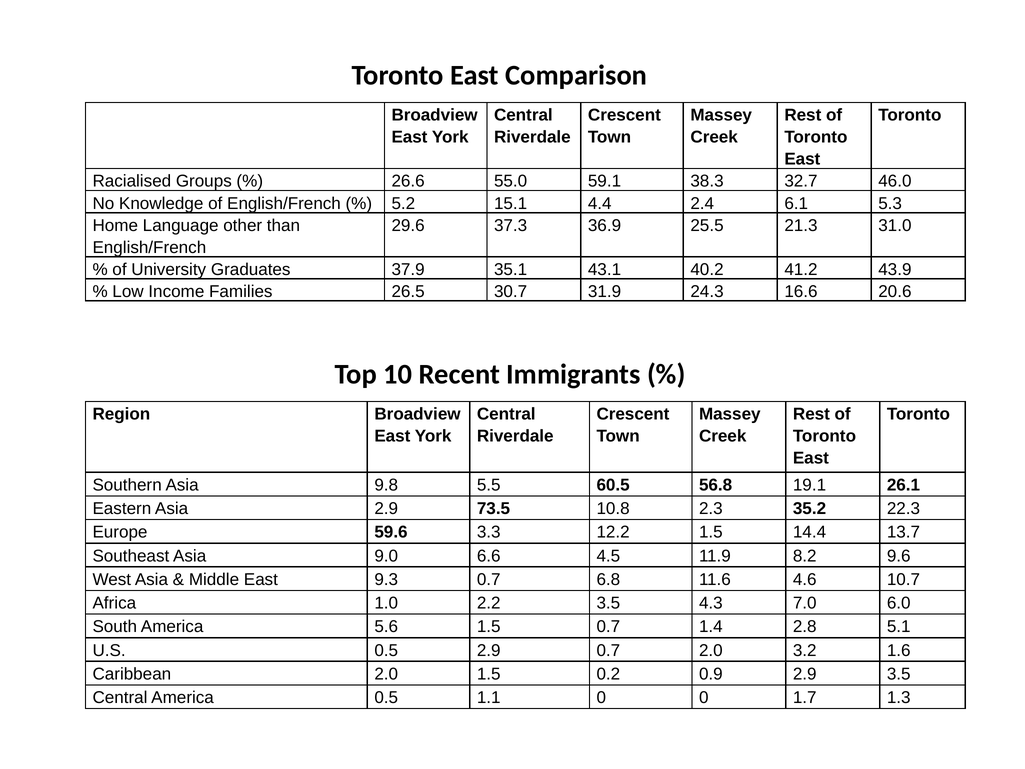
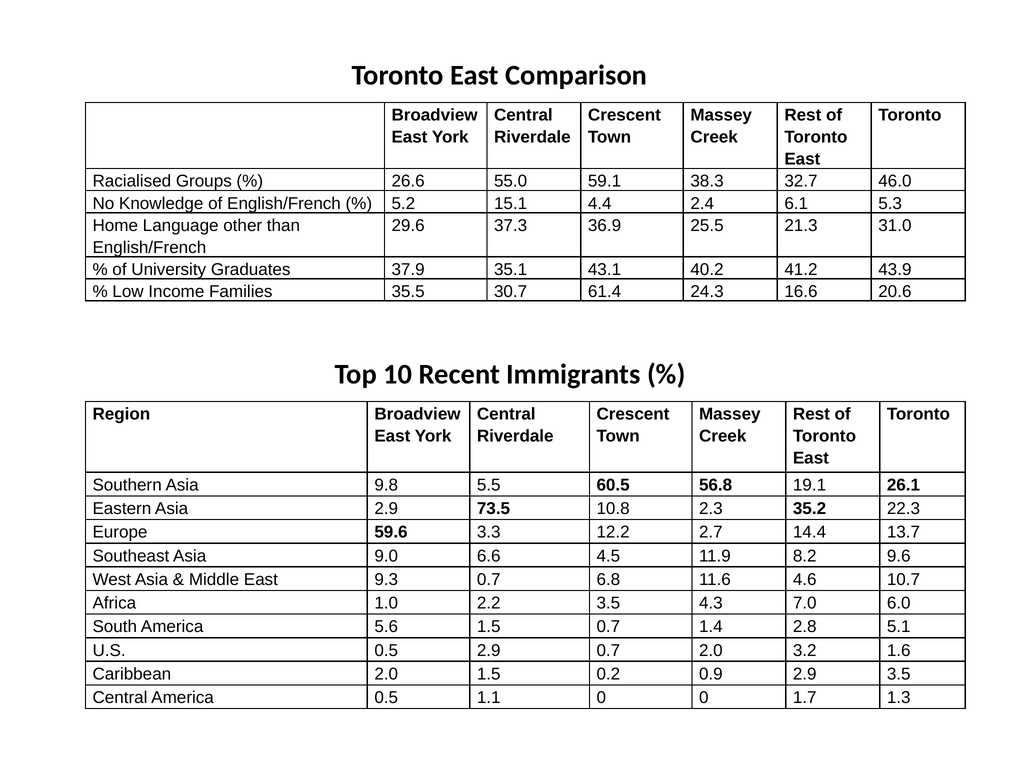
26.5: 26.5 -> 35.5 (408, 291)
31.9: 31.9 -> 61.4 (605, 291)
12.2 1.5: 1.5 -> 2.7 (711, 532)
